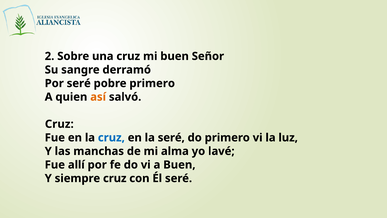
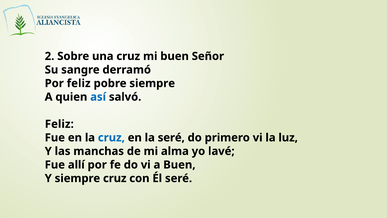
Por seré: seré -> feliz (79, 83)
pobre primero: primero -> siempre (152, 83)
así colour: orange -> blue (98, 97)
Cruz: Cruz -> Feliz (59, 124)
